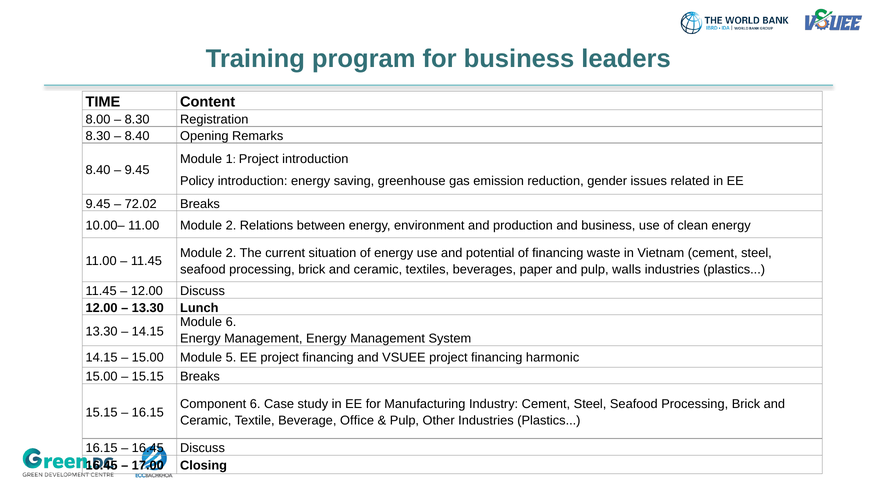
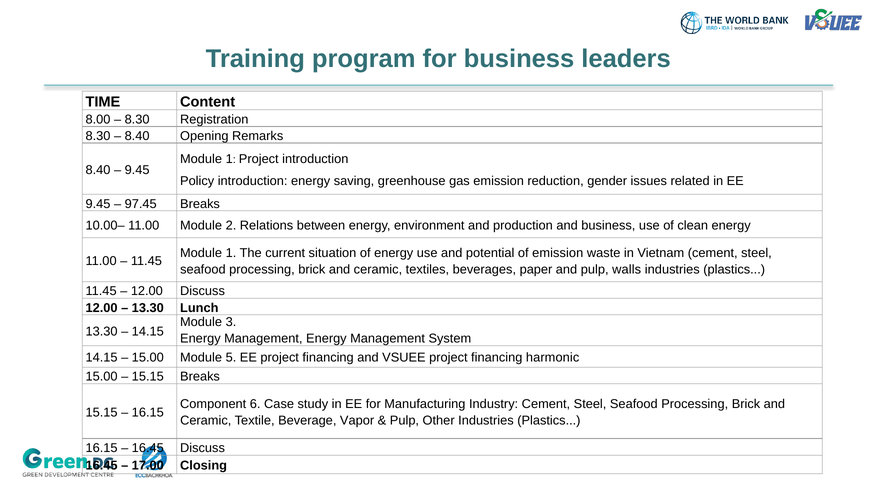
72.02: 72.02 -> 97.45 (141, 204)
2: 2 -> 1 (231, 253)
of financing: financing -> emission (558, 253)
Module 6: 6 -> 3 (231, 322)
Office: Office -> Vapor (357, 421)
